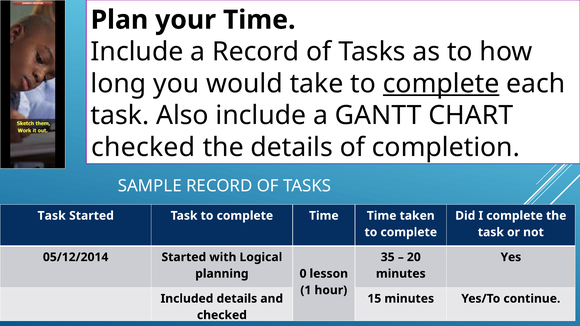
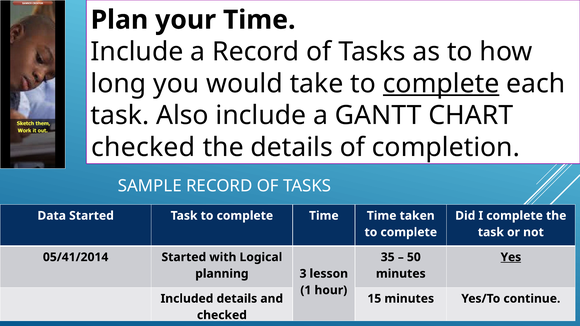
Task: Task -> Data (52, 216)
05/12/2014: 05/12/2014 -> 05/41/2014 (76, 257)
20: 20 -> 50 (414, 257)
Yes underline: none -> present (511, 257)
0: 0 -> 3 (303, 274)
